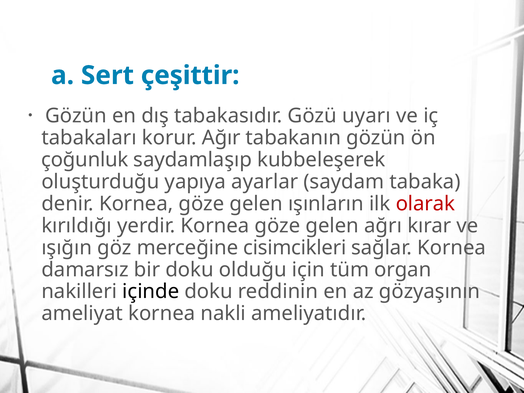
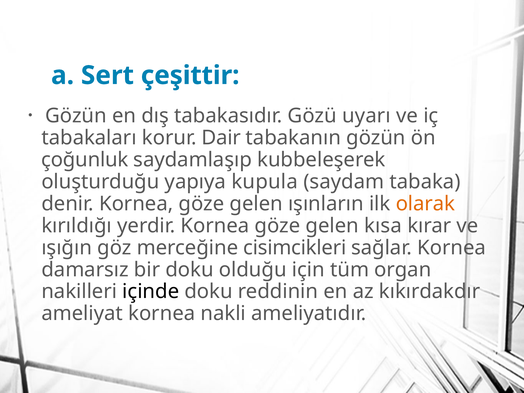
Ağır: Ağır -> Dair (221, 138)
ayarlar: ayarlar -> kupula (265, 182)
olarak colour: red -> orange (425, 204)
ağrı: ağrı -> kısa (383, 226)
gözyaşının: gözyaşının -> kıkırdakdır (430, 292)
